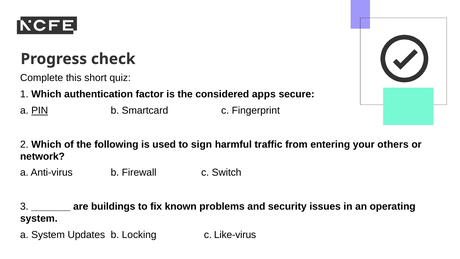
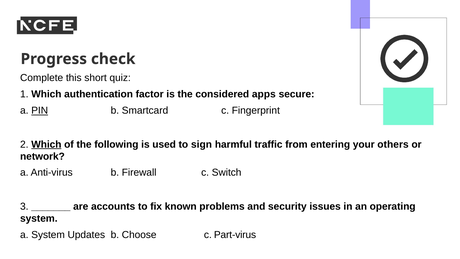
Which underline: none -> present (46, 144)
buildings: buildings -> accounts (113, 206)
Locking: Locking -> Choose (139, 235)
Like-virus: Like-virus -> Part-virus (235, 235)
